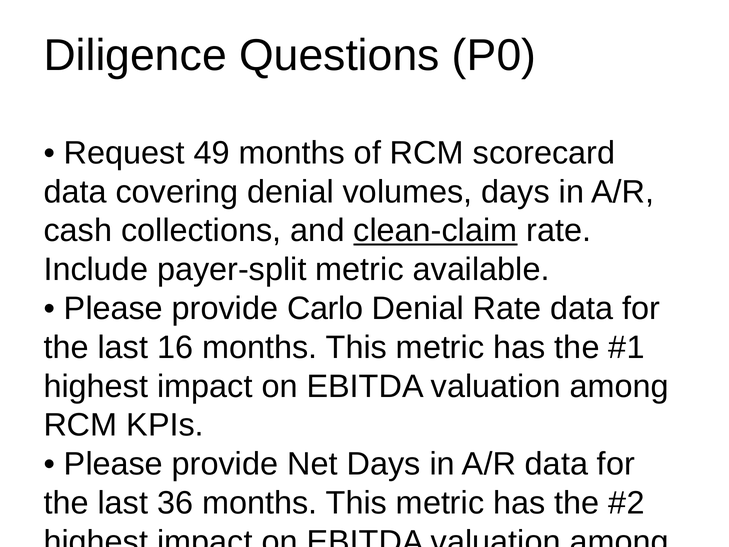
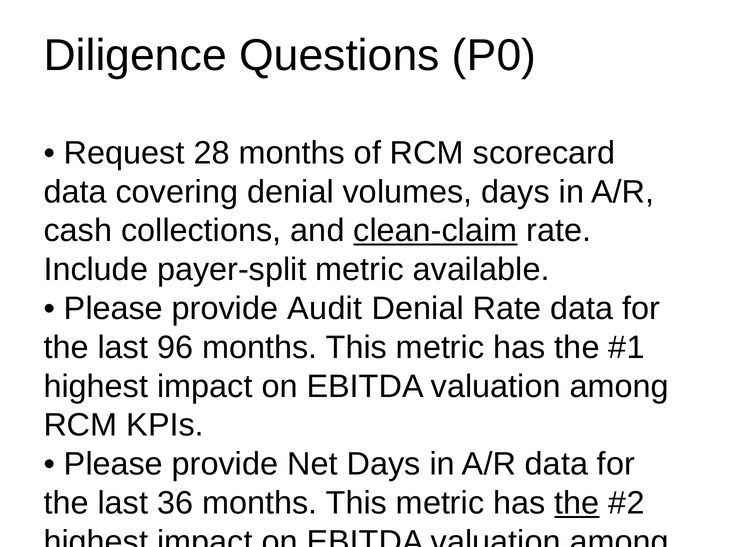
49: 49 -> 28 (212, 153)
Carlo: Carlo -> Audit (325, 308)
16: 16 -> 96 (175, 347)
the underline: none -> present (577, 503)
